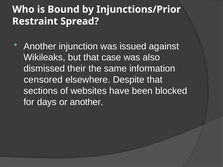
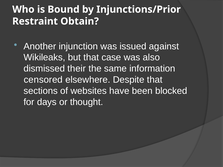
Spread: Spread -> Obtain (80, 21)
or another: another -> thought (87, 102)
